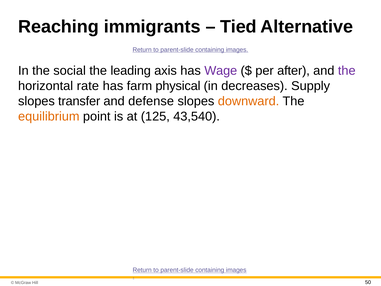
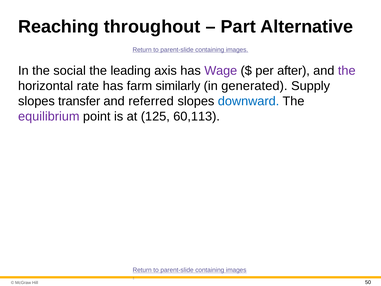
immigrants: immigrants -> throughout (152, 27)
Tied: Tied -> Part (238, 27)
physical: physical -> similarly (178, 86)
decreases: decreases -> generated (254, 86)
defense: defense -> referred (151, 101)
downward colour: orange -> blue (249, 101)
equilibrium colour: orange -> purple (49, 116)
43,540: 43,540 -> 60,113 (197, 116)
